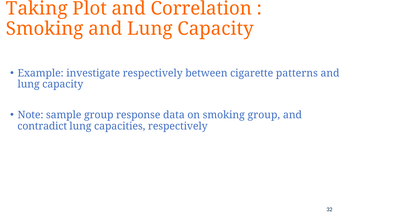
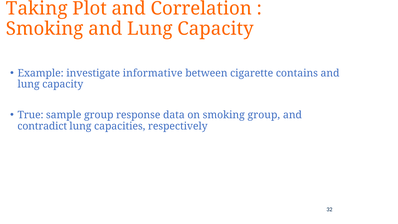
investigate respectively: respectively -> informative (153, 73)
patterns: patterns -> contains (297, 73)
Note: Note -> True (31, 115)
